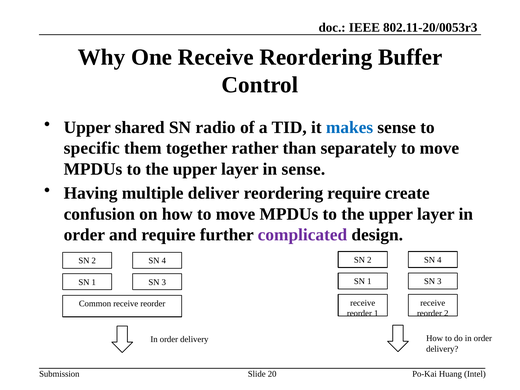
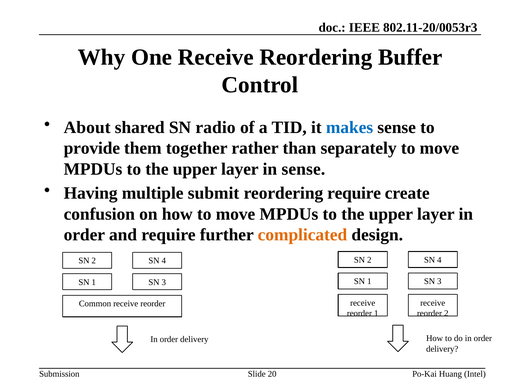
Upper: Upper -> About (87, 127)
specific: specific -> provide (92, 148)
deliver: deliver -> submit (214, 193)
complicated colour: purple -> orange (302, 235)
